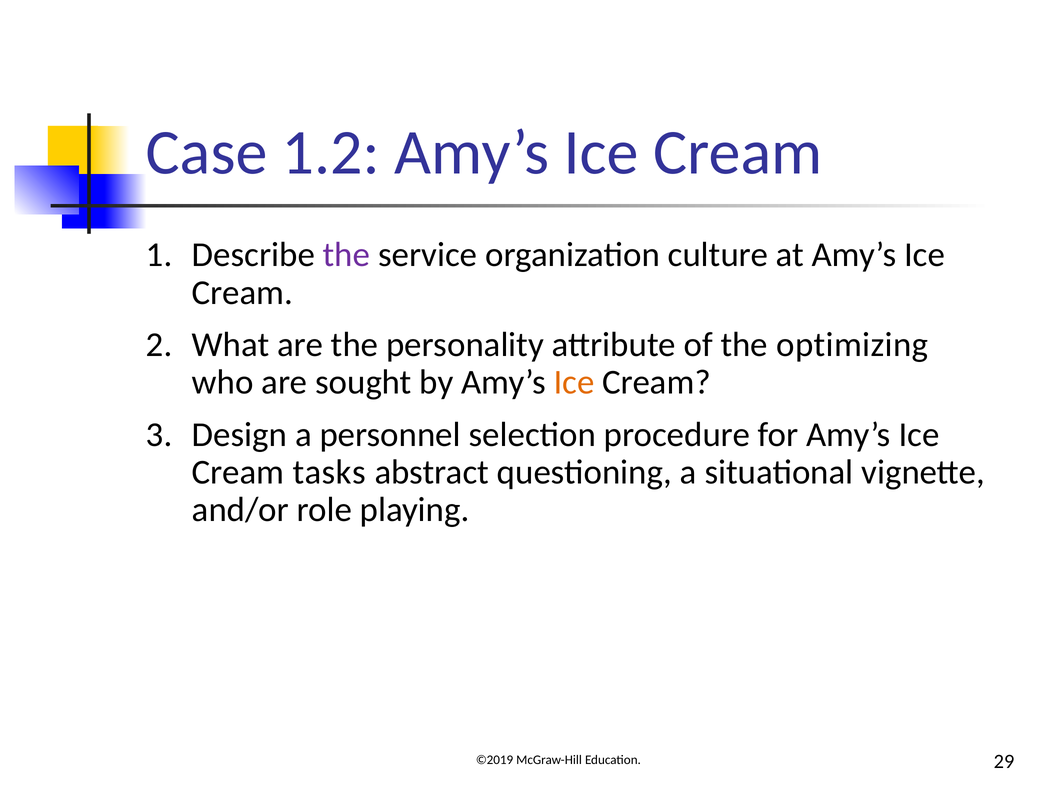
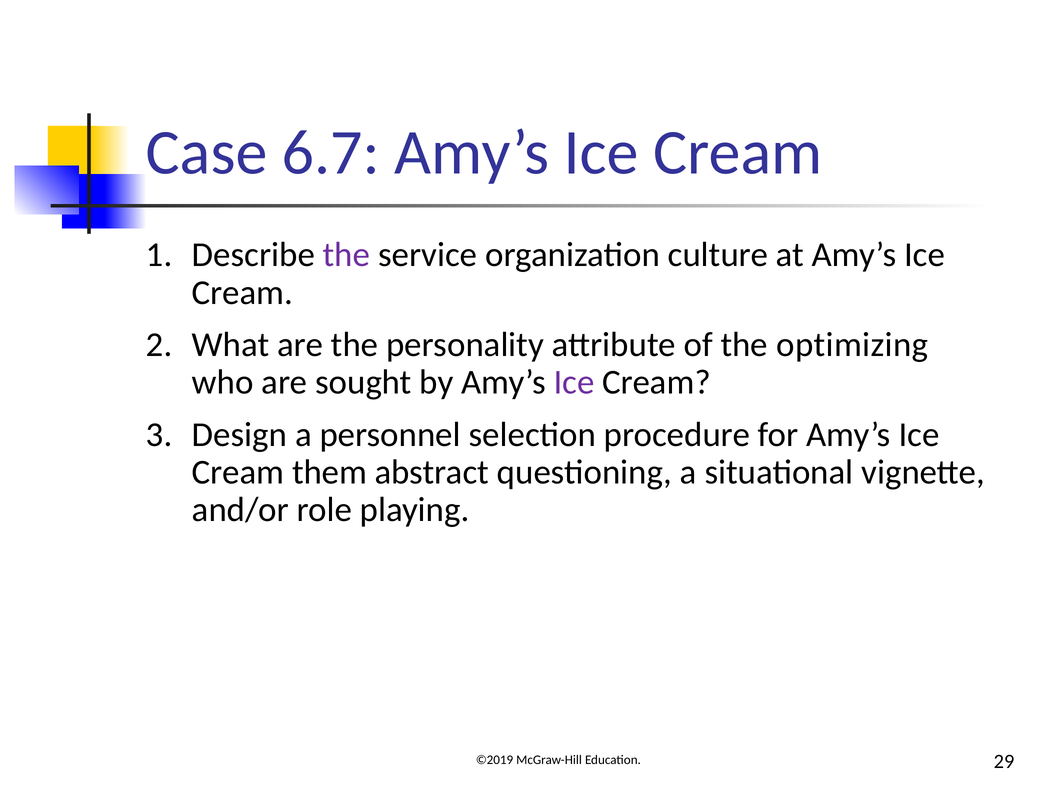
1.2: 1.2 -> 6.7 (331, 153)
Ice colour: orange -> purple (574, 383)
tasks: tasks -> them (329, 472)
